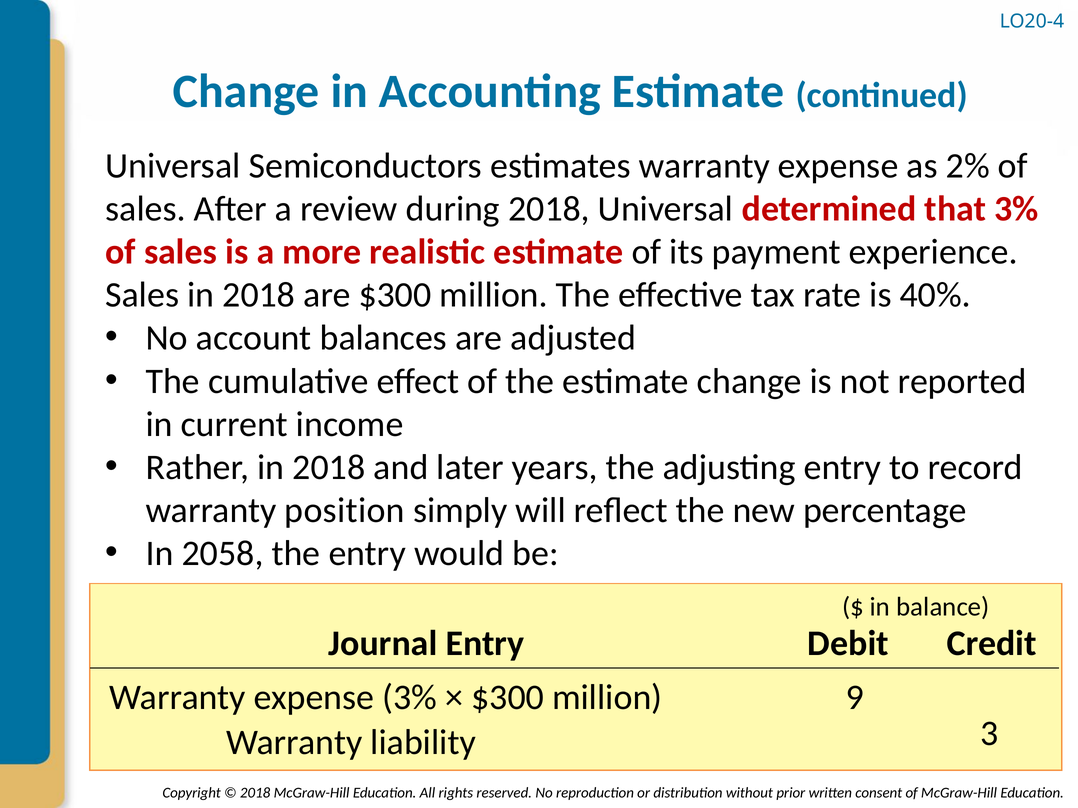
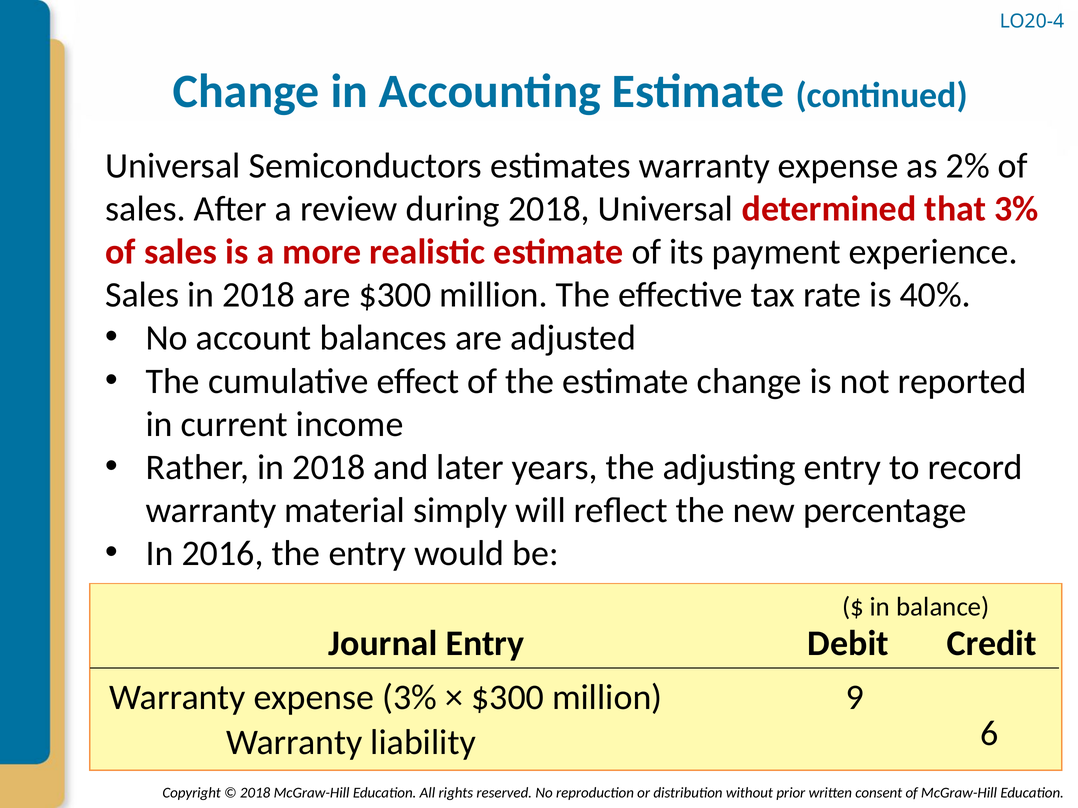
position: position -> material (345, 511)
2058: 2058 -> 2016 (223, 554)
3: 3 -> 6 (989, 734)
